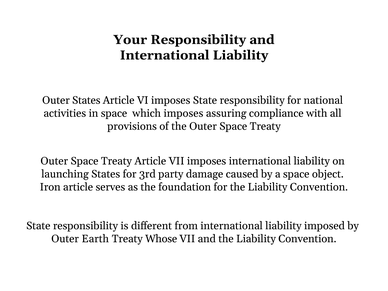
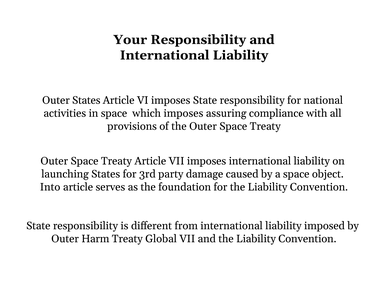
Iron: Iron -> Into (50, 187)
Earth: Earth -> Harm (95, 239)
Whose: Whose -> Global (161, 239)
